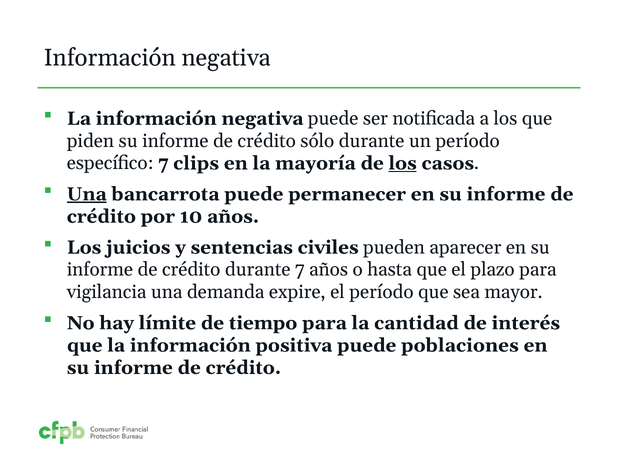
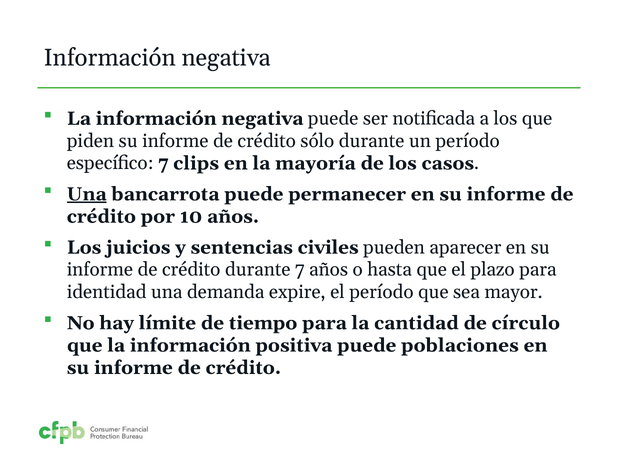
los underline: present -> none (403, 163)
vigilancia: vigilancia -> identidad (107, 292)
interés: interés -> círculo (526, 323)
